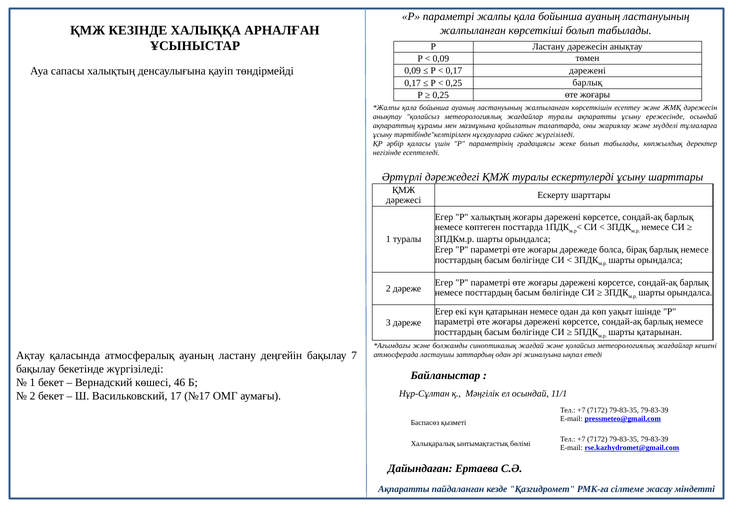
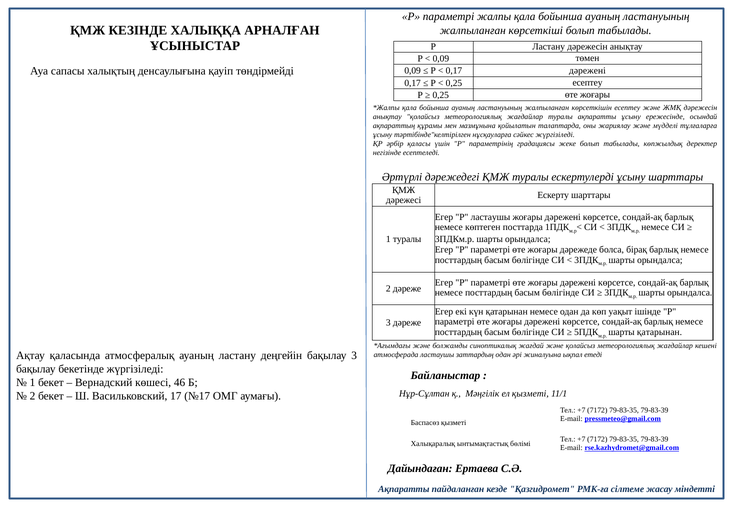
0,25 барлық: барлық -> есептеу (588, 83)
Р халықтың: халықтың -> ластаушы (490, 217)
бақылау 7: 7 -> 3 (354, 356)
ел осындай: осындай -> қызметі (530, 394)
